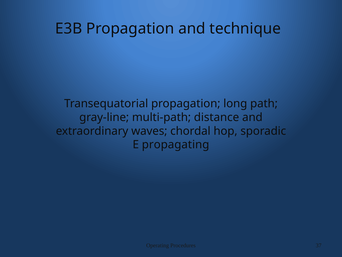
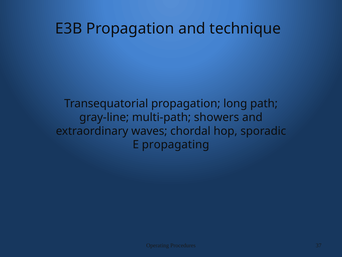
distance: distance -> showers (217, 117)
